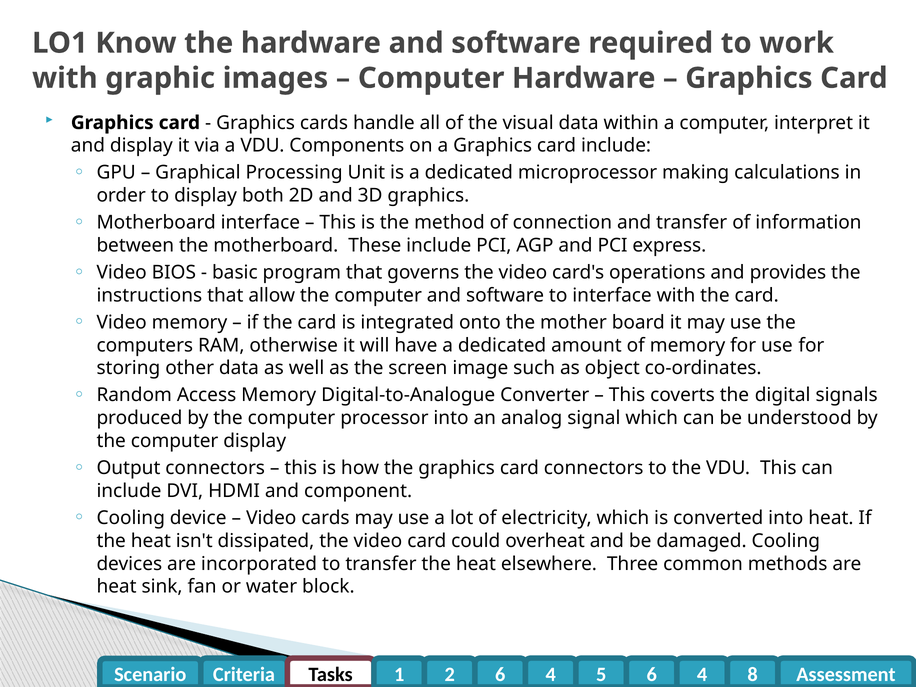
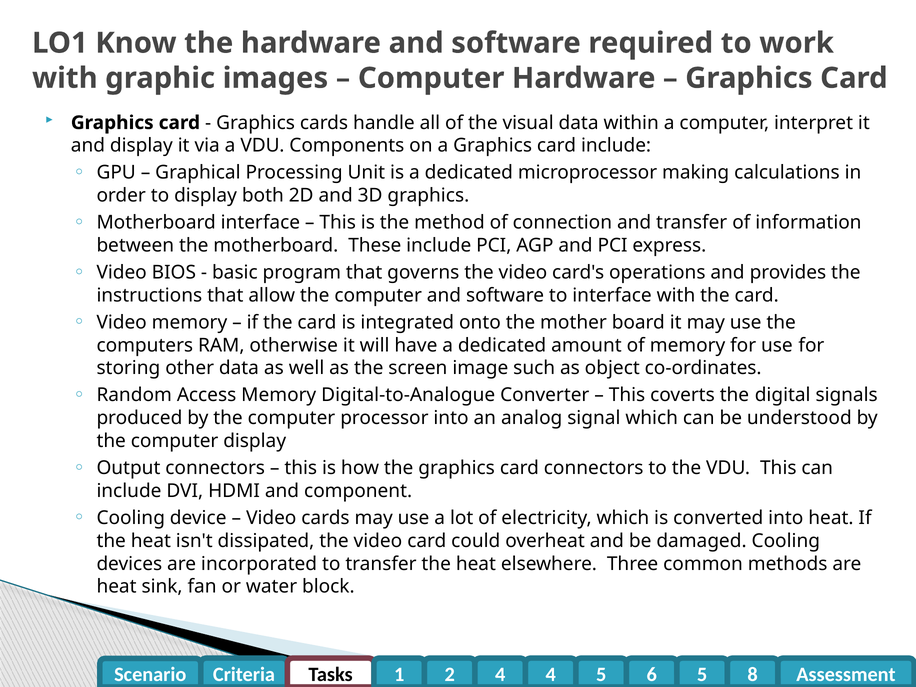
2 6: 6 -> 4 (500, 675)
5 6 4: 4 -> 5 (702, 675)
